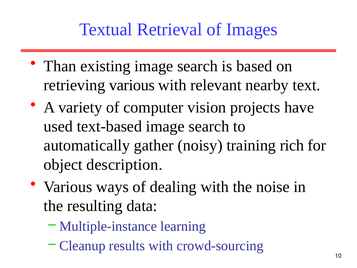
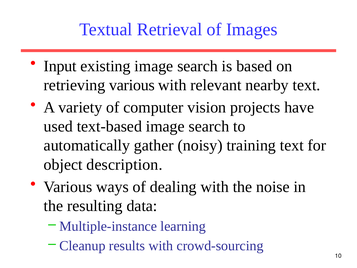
Than: Than -> Input (60, 66)
training rich: rich -> text (292, 145)
